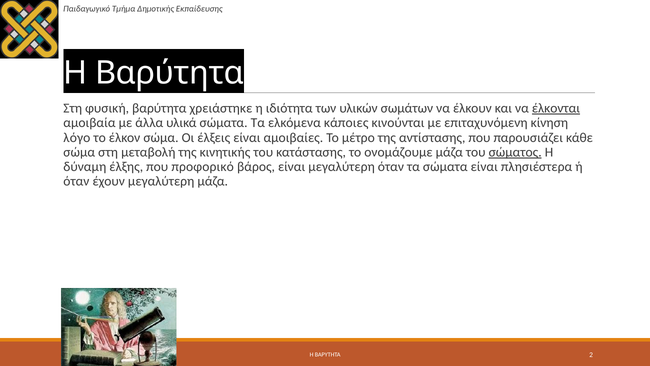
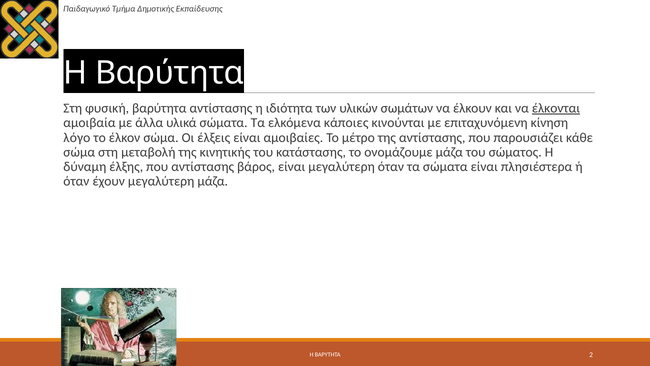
βαρύτητα χρειάστηκε: χρειάστηκε -> αντίστασης (221, 108)
σώματος underline: present -> none (515, 152)
που προφορικό: προφορικό -> αντίστασης (203, 167)
